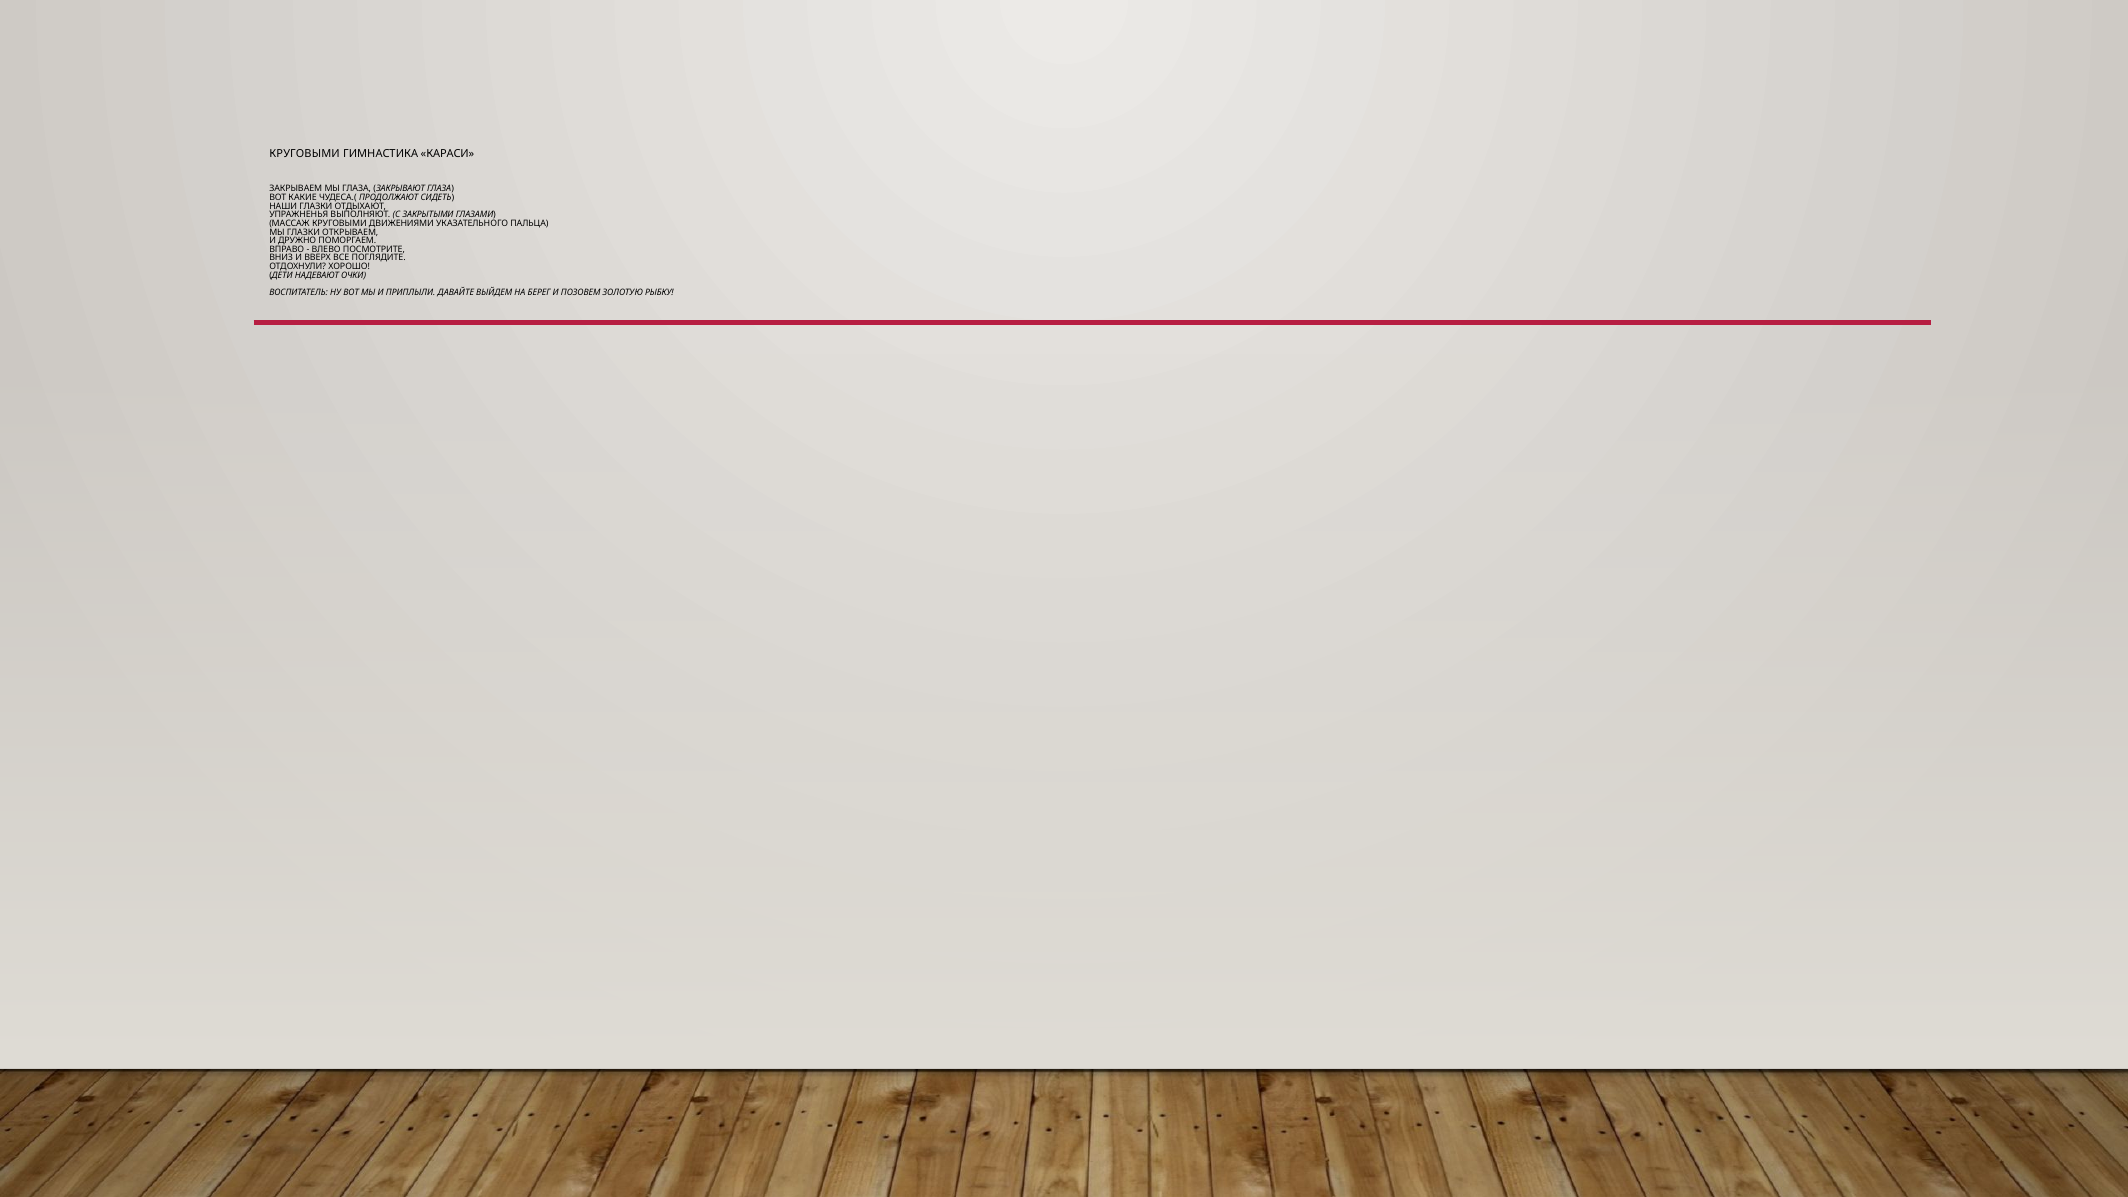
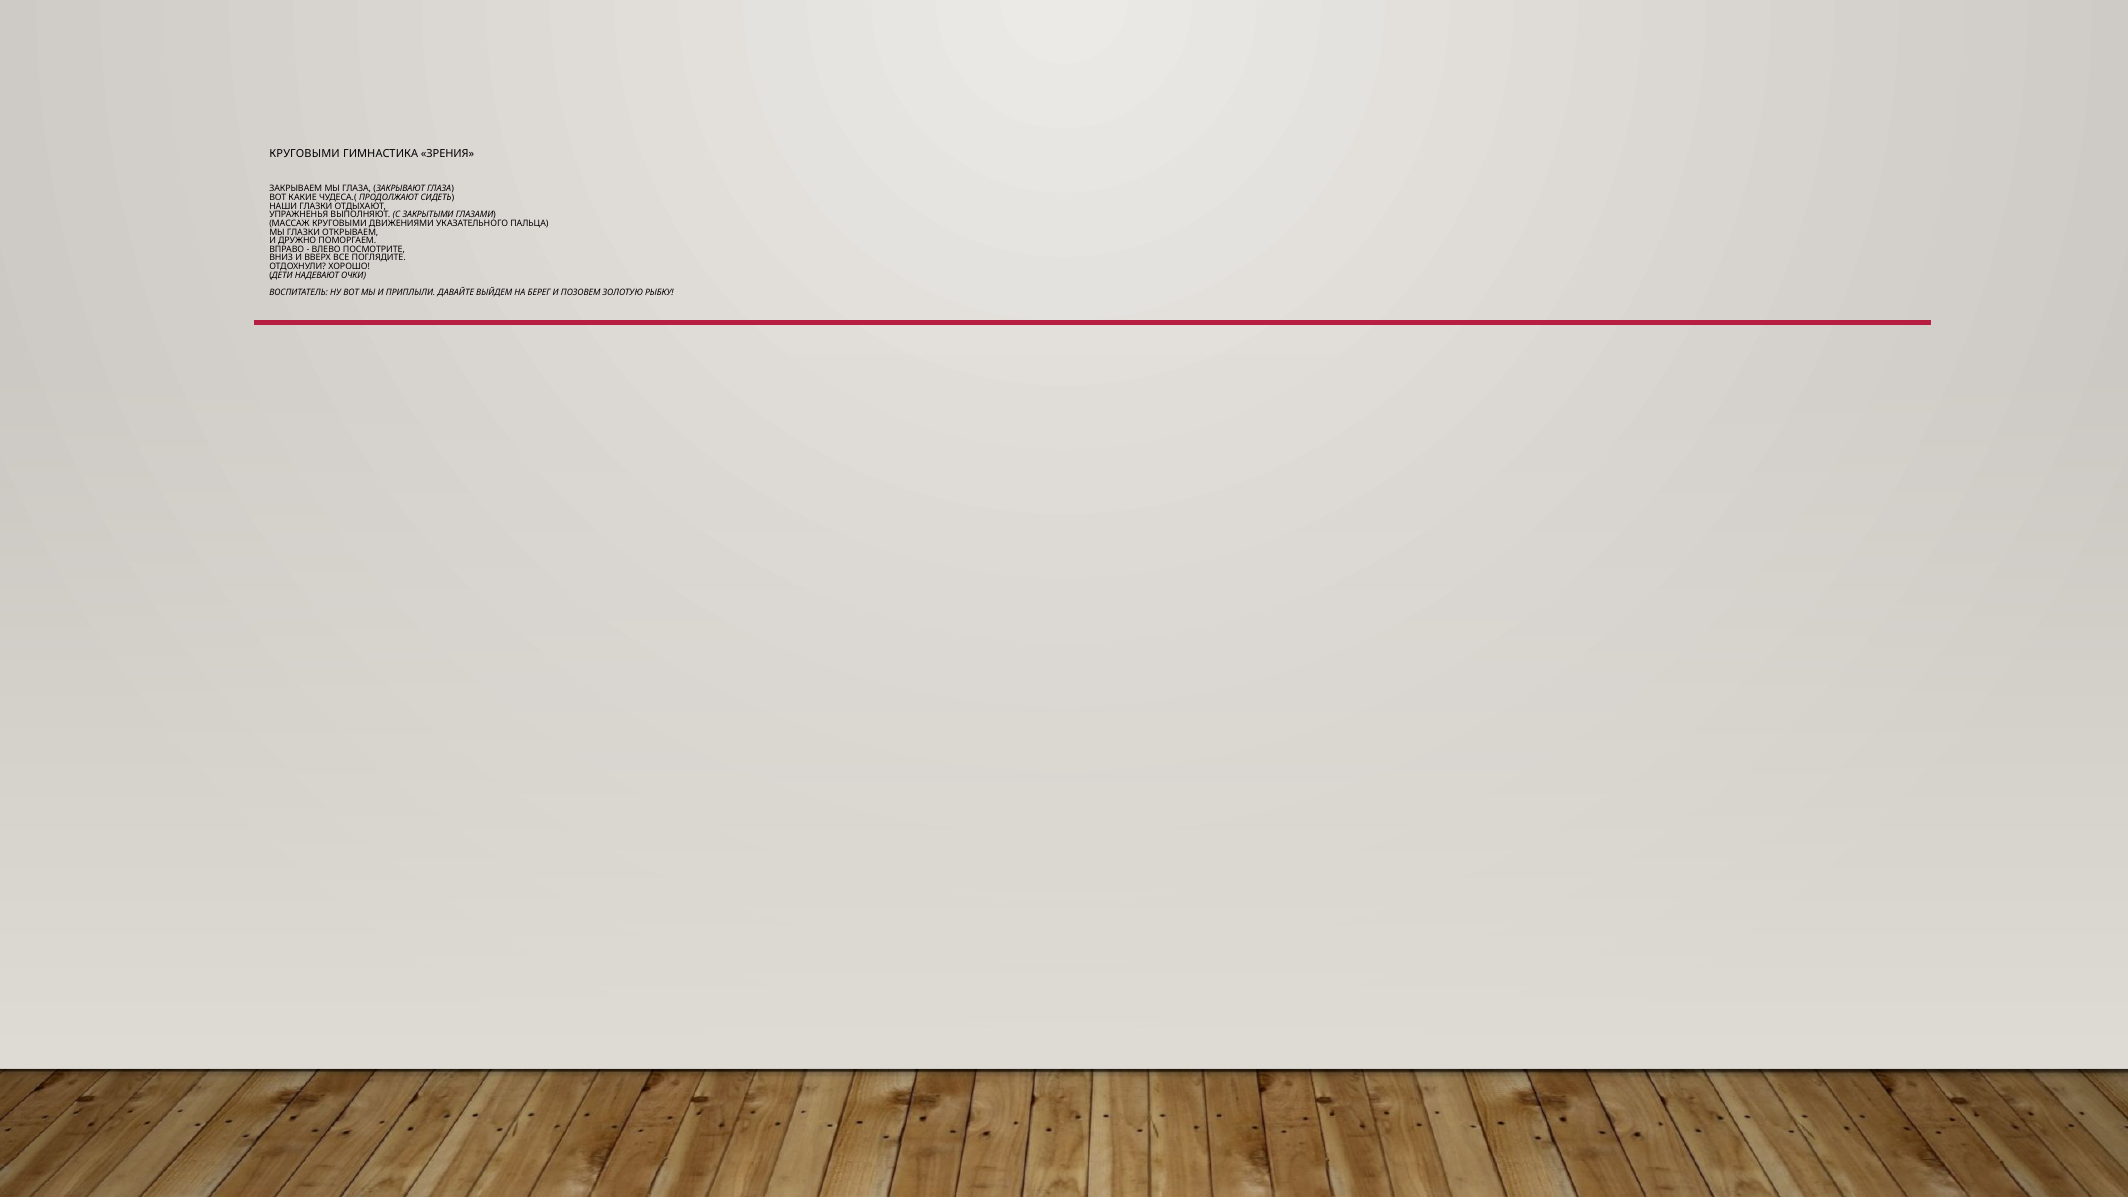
КАРАСИ: КАРАСИ -> ЗРЕНИЯ (448, 153)
